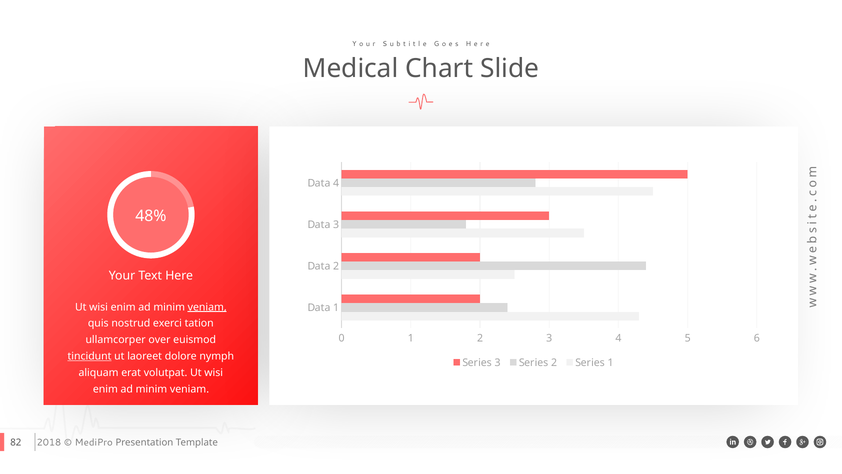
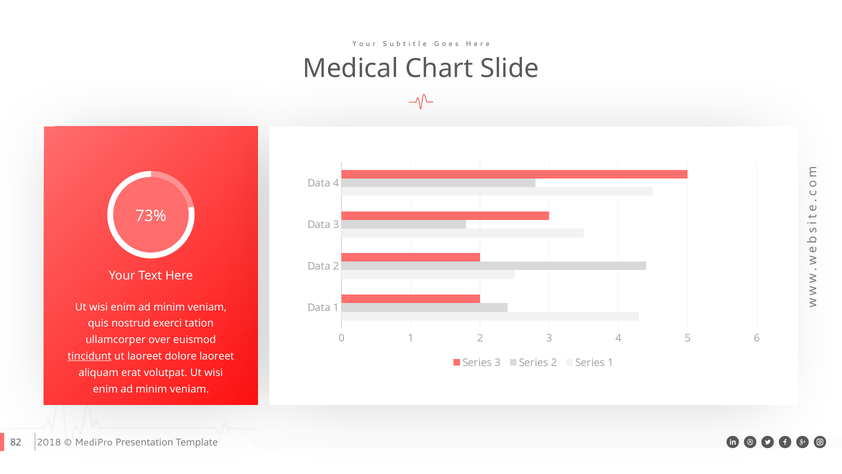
48%: 48% -> 73% (151, 216)
veniam underline: present -> none (207, 307)
dolore nymph: nymph -> laoreet (217, 356)
